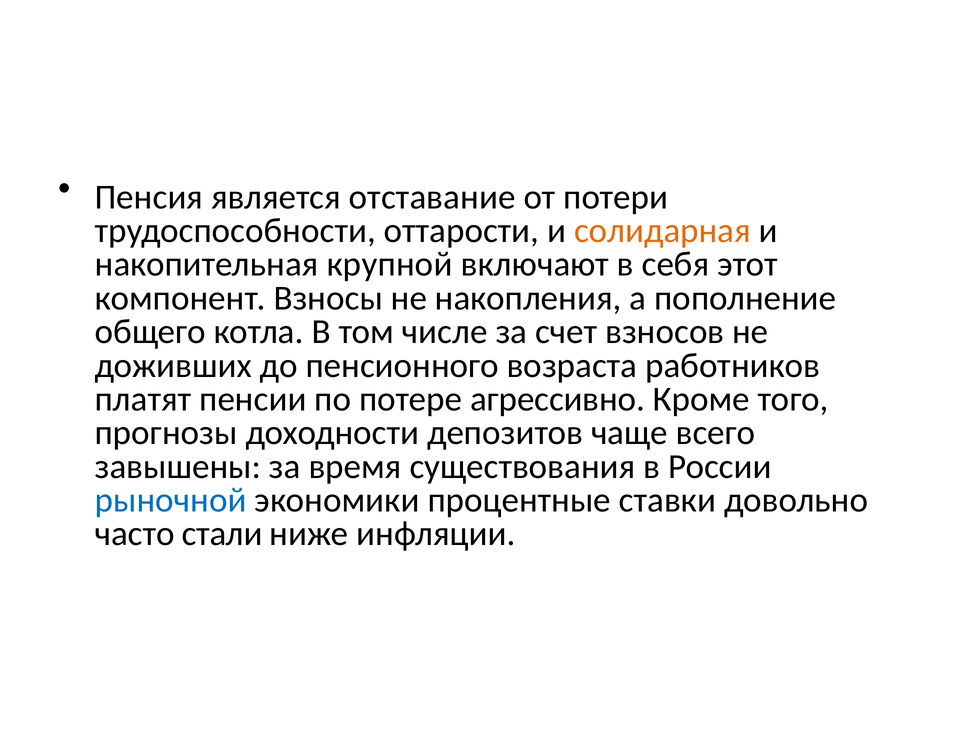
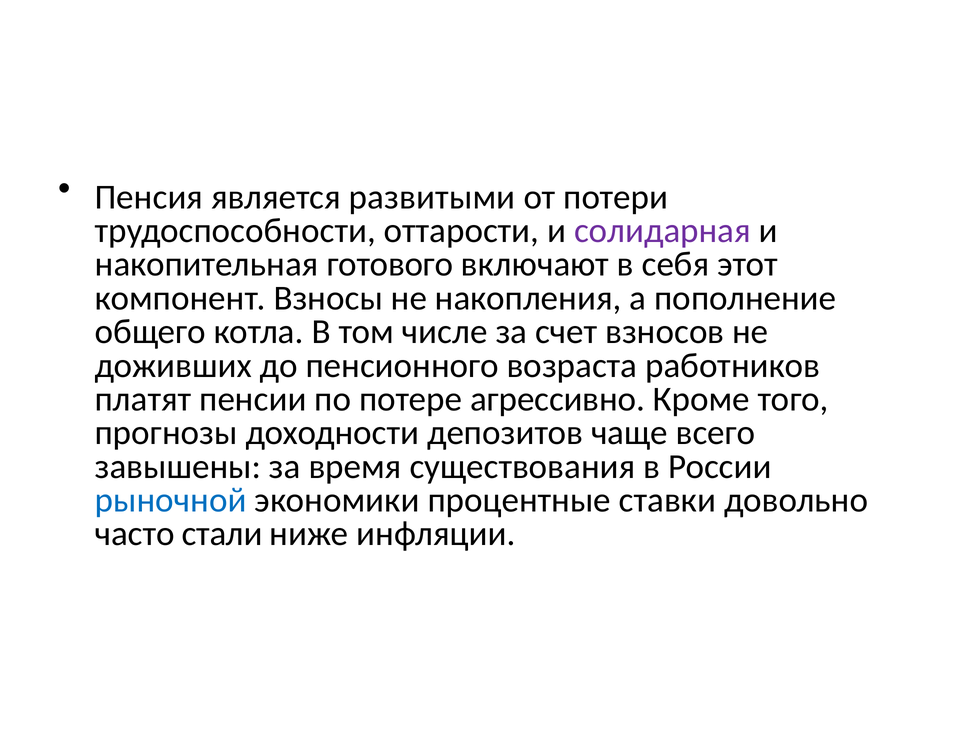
отставание: отставание -> развитыми (432, 197)
солидарная colour: orange -> purple (662, 231)
крупной: крупной -> готового (390, 264)
